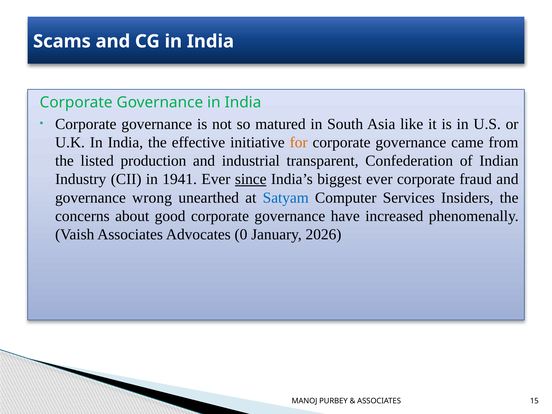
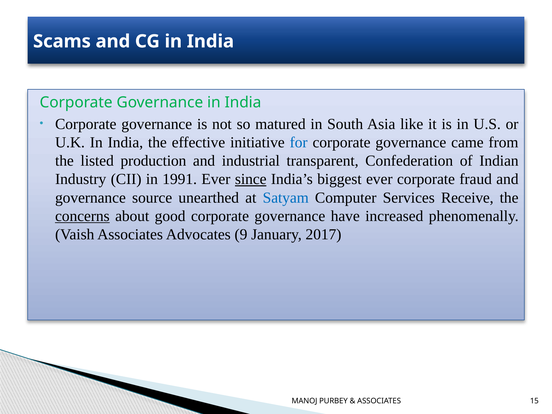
for colour: orange -> blue (299, 142)
1941: 1941 -> 1991 (180, 179)
wrong: wrong -> source (152, 198)
Insiders: Insiders -> Receive (467, 198)
concerns underline: none -> present (82, 216)
0: 0 -> 9 (241, 235)
2026: 2026 -> 2017 (323, 235)
